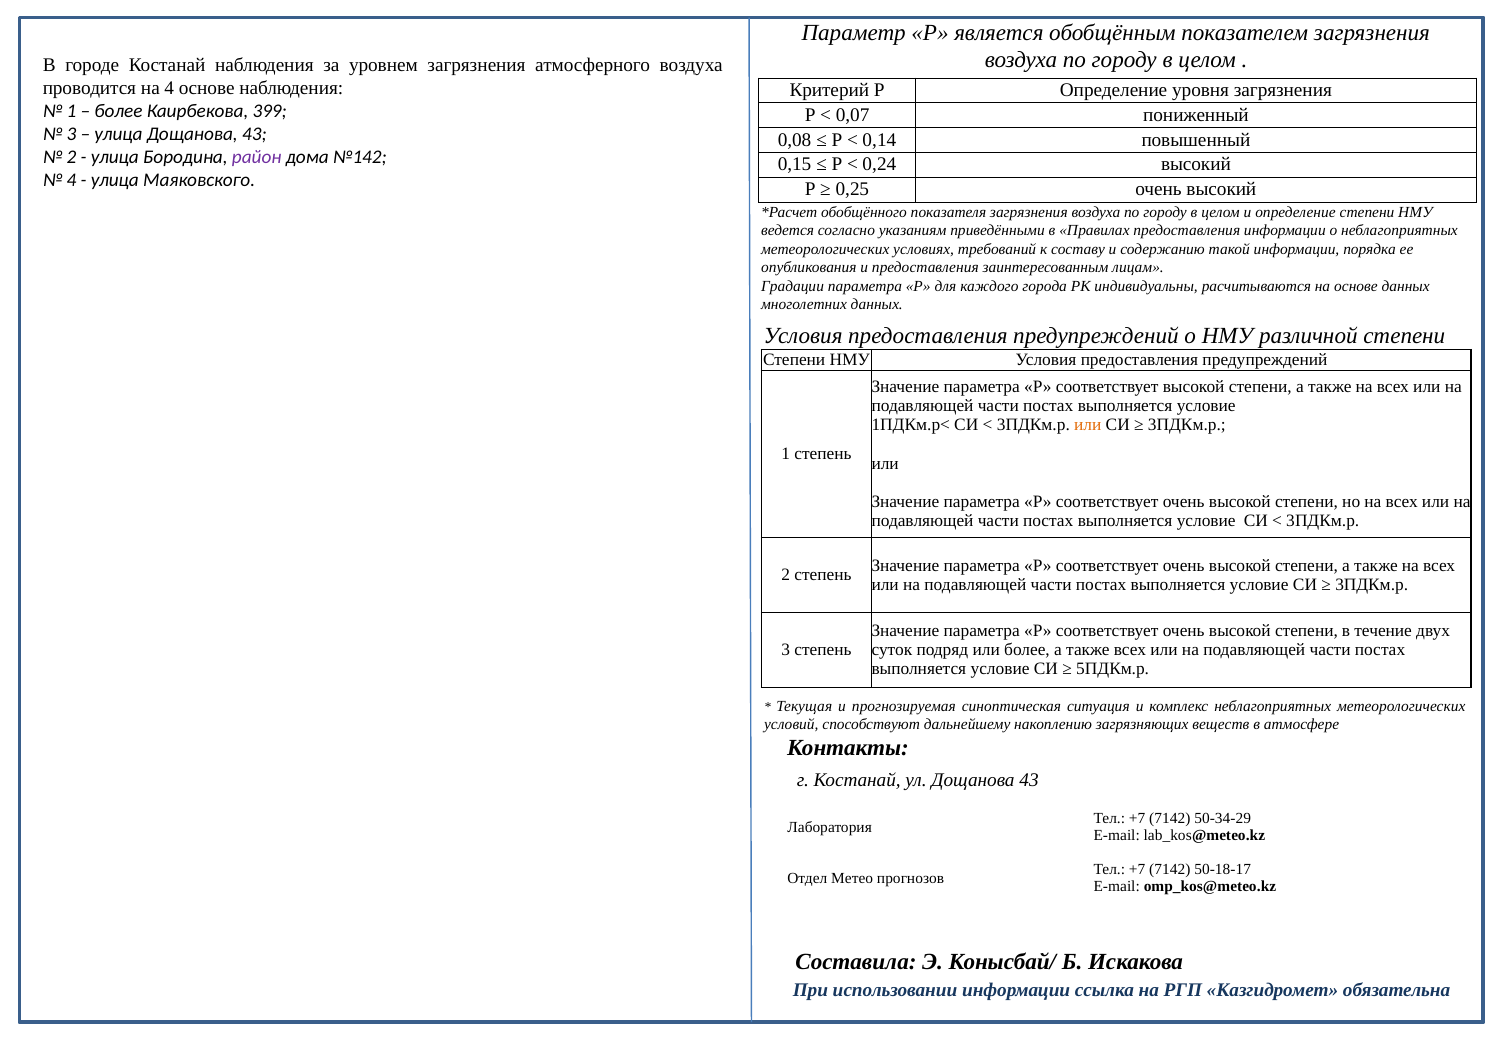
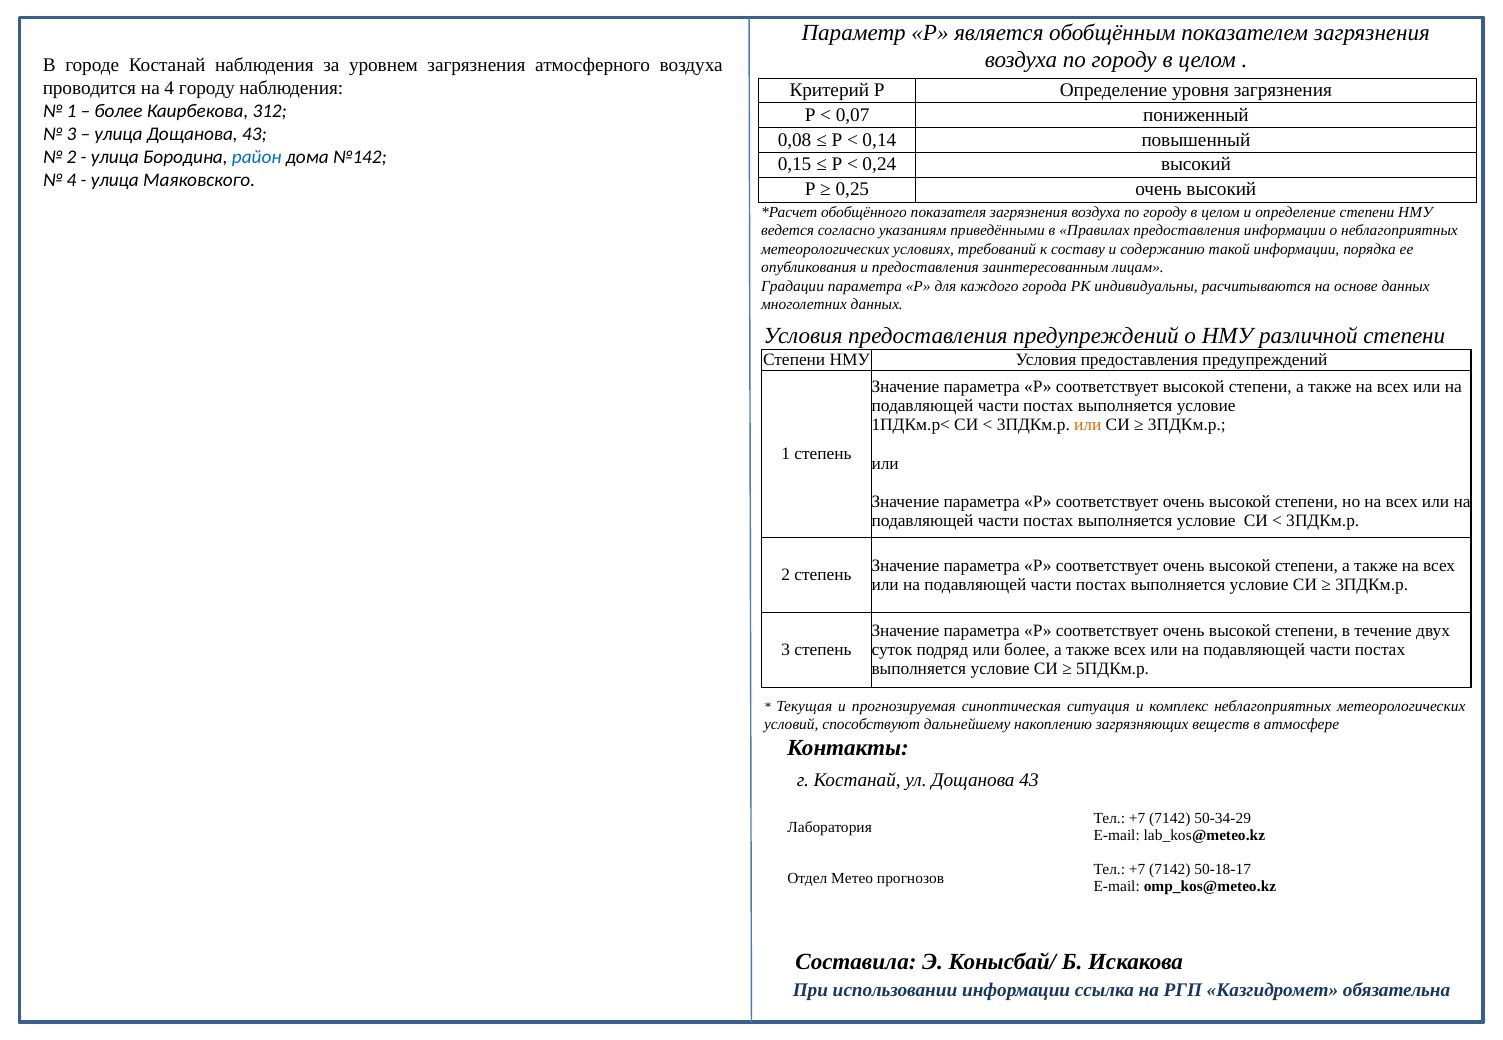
4 основе: основе -> городу (207, 88)
399: 399 -> 312 (270, 111)
район colour: purple -> blue (257, 158)
